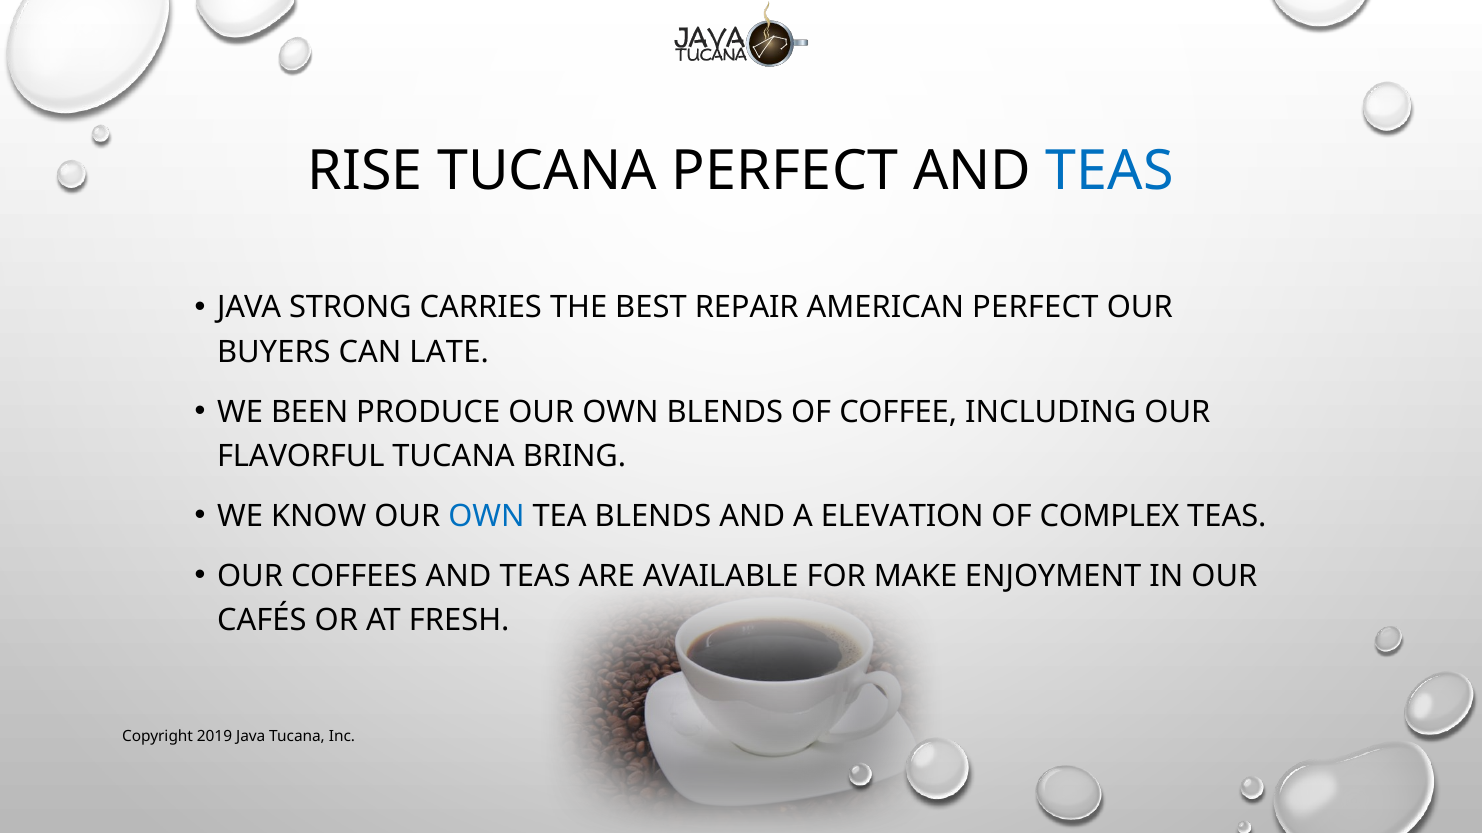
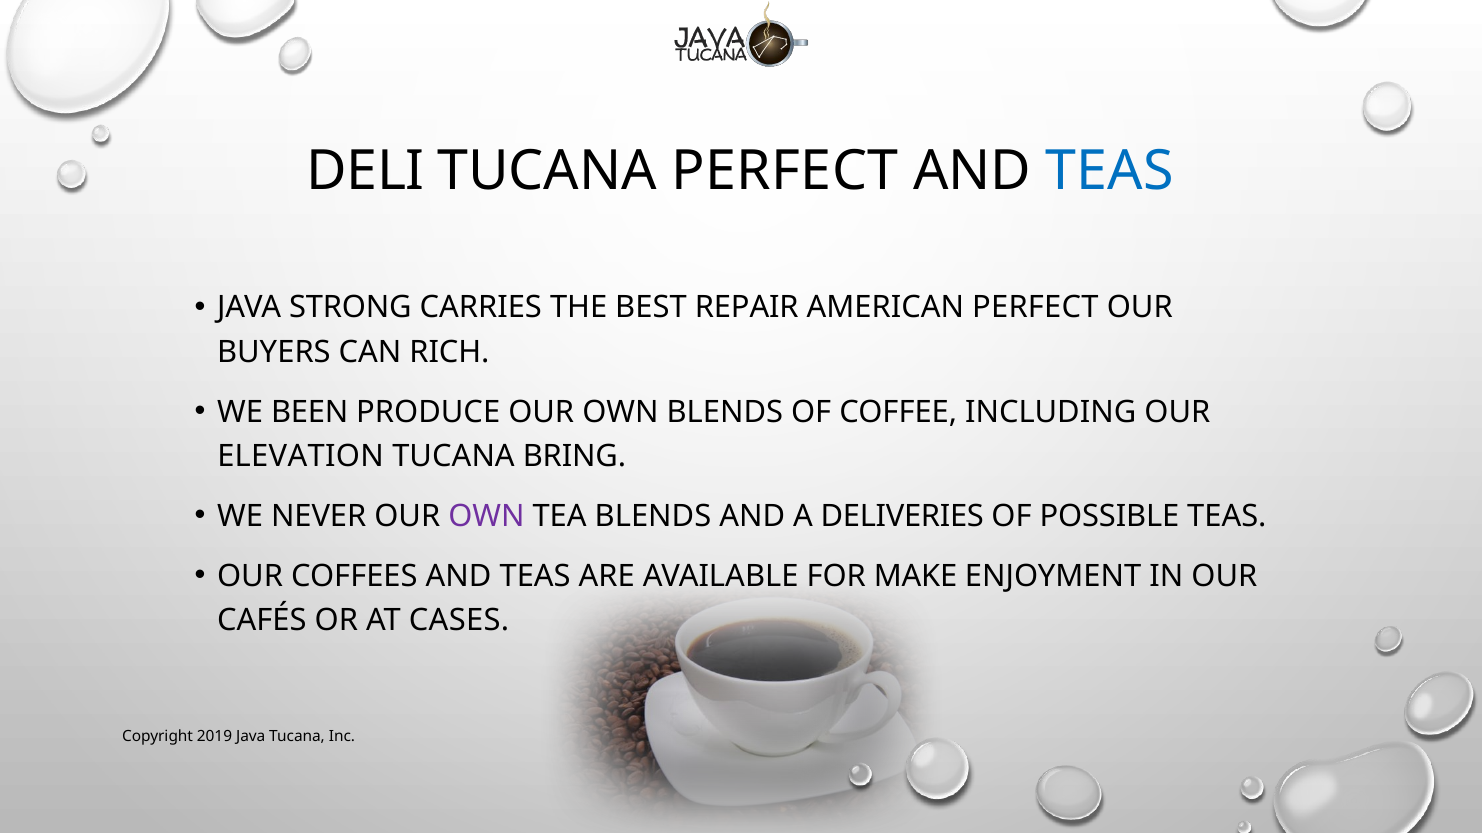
RISE: RISE -> DELI (366, 172)
LATE: LATE -> RICH (449, 352)
FLAVORFUL: FLAVORFUL -> ELEVATION (301, 457)
KNOW: KNOW -> NEVER (319, 517)
OWN colour: blue -> purple (487, 517)
ELEVATION: ELEVATION -> DELIVERIES (902, 517)
COMPLEX: COMPLEX -> POSSIBLE (1109, 517)
FRESH: FRESH -> CASES (459, 621)
